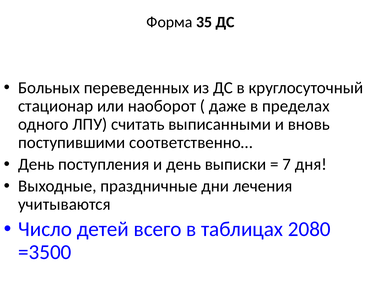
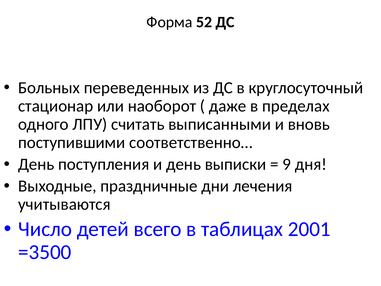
35: 35 -> 52 (204, 22)
7: 7 -> 9 (287, 164)
2080: 2080 -> 2001 (309, 229)
